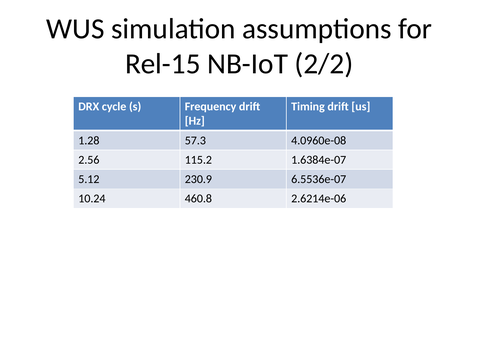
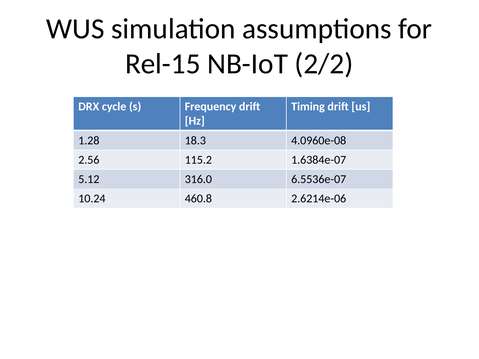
57.3: 57.3 -> 18.3 (195, 141)
230.9: 230.9 -> 316.0 (198, 179)
